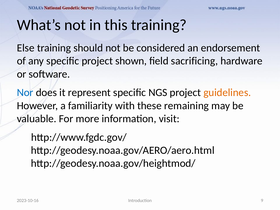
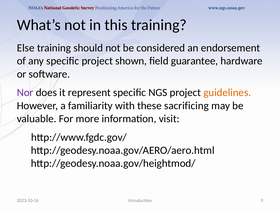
sacrificing: sacrificing -> guarantee (195, 61)
Nor colour: blue -> purple (25, 93)
remaining: remaining -> sacrificing (186, 106)
